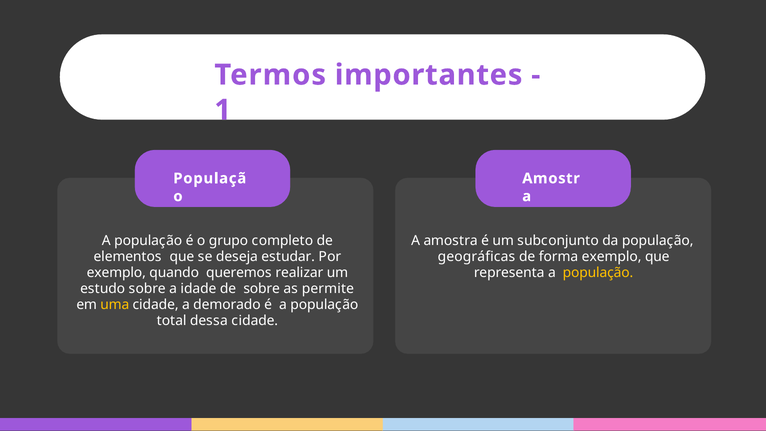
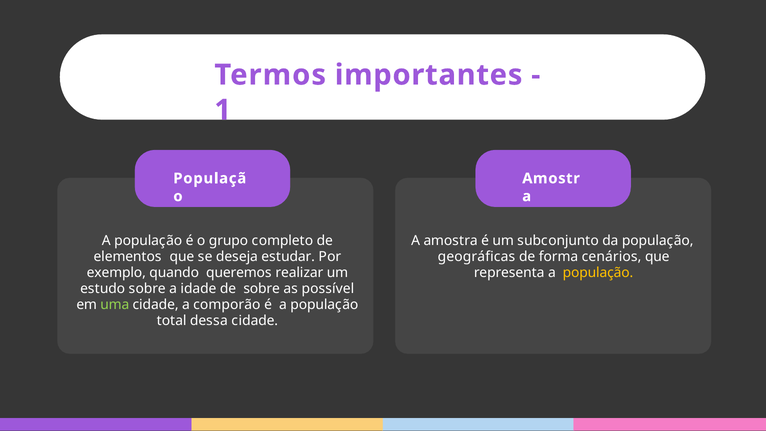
forma exemplo: exemplo -> cenários (612, 257)
permite: permite -> possível (328, 289)
uma colour: yellow -> light green (115, 304)
demorado: demorado -> comporão (227, 304)
